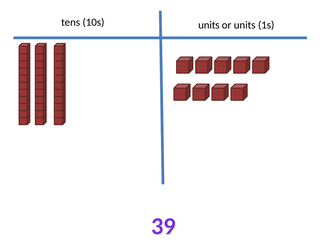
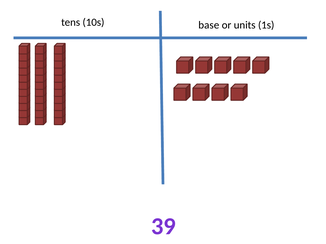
10s units: units -> base (209, 25)
